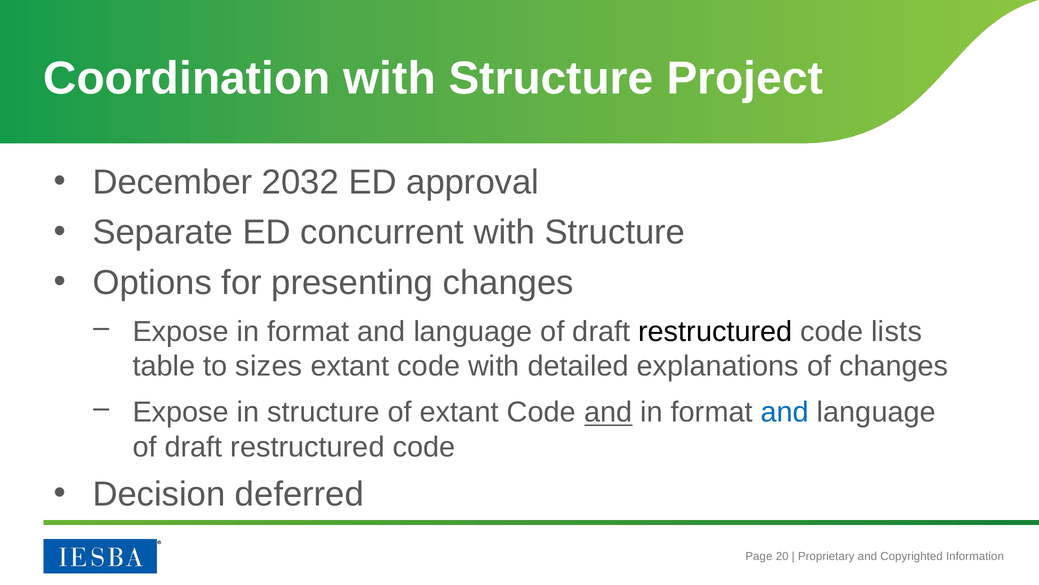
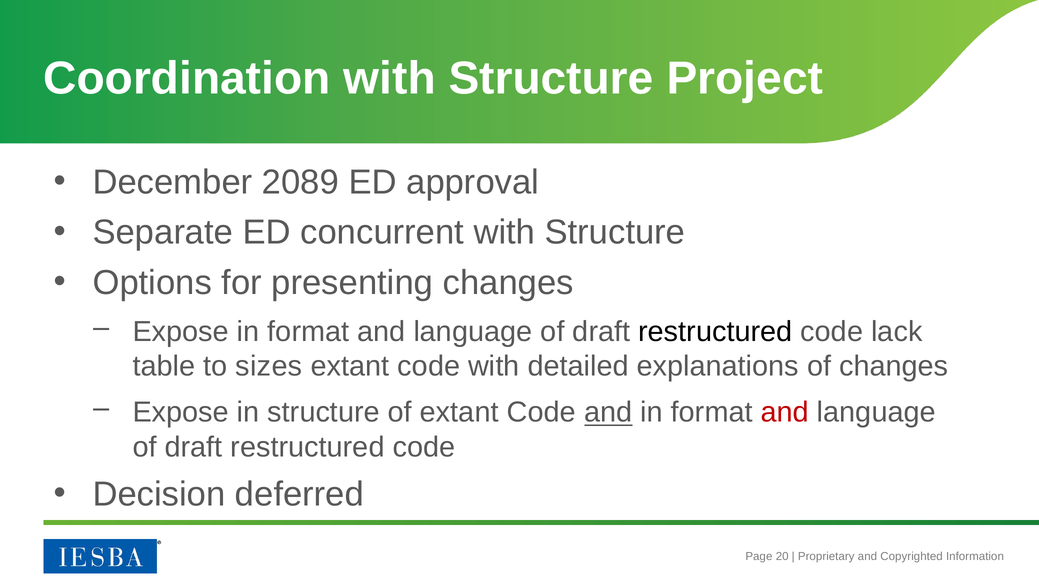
2032: 2032 -> 2089 (300, 182)
lists: lists -> lack (897, 331)
and colour: blue -> red (785, 412)
